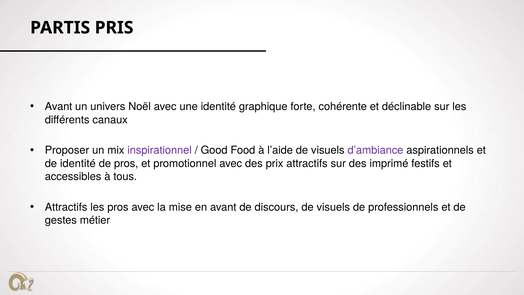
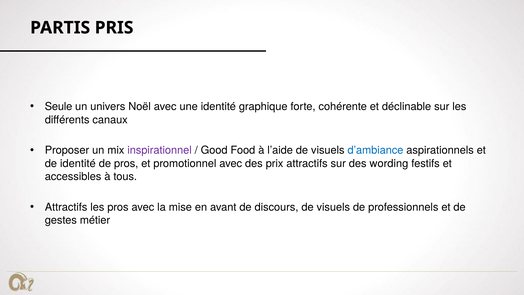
Avant: Avant -> Seule (59, 107)
d’ambiance colour: purple -> blue (375, 150)
imprimé: imprimé -> wording (389, 163)
